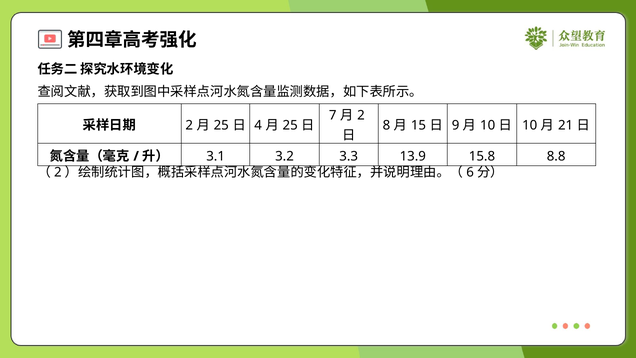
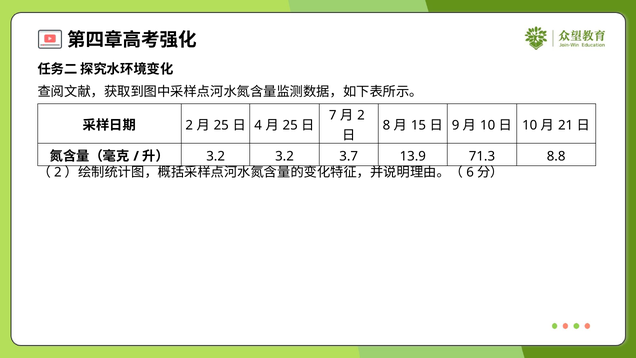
3.1: 3.1 -> 3.2 (216, 156)
3.3: 3.3 -> 3.7 (349, 156)
15.8: 15.8 -> 71.3 (482, 156)
